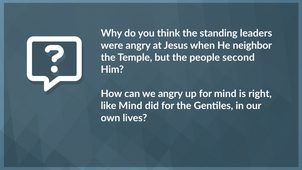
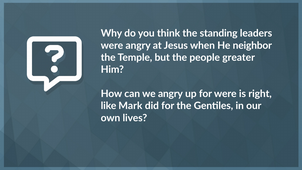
second: second -> greater (239, 58)
for mind: mind -> were (225, 94)
like Mind: Mind -> Mark (130, 106)
